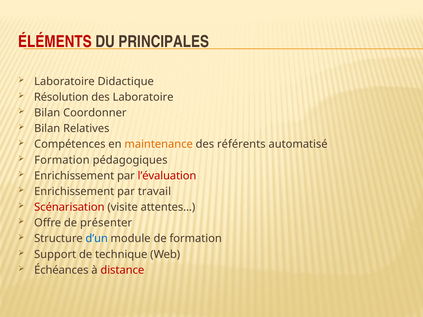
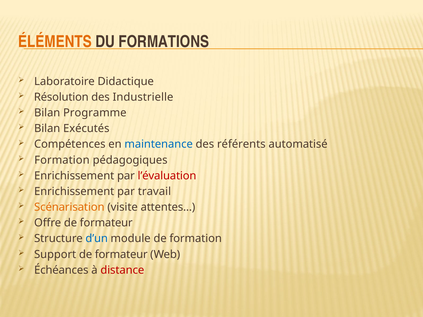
ÉLÉMENTS colour: red -> orange (55, 42)
PRINCIPALES: PRINCIPALES -> FORMATIONS (164, 42)
des Laboratoire: Laboratoire -> Industrielle (143, 97)
Coordonner: Coordonner -> Programme (95, 113)
Relatives: Relatives -> Exécutés (86, 129)
maintenance colour: orange -> blue (159, 144)
Scénarisation colour: red -> orange (69, 207)
Offre de présenter: présenter -> formateur (106, 223)
Support de technique: technique -> formateur (121, 255)
